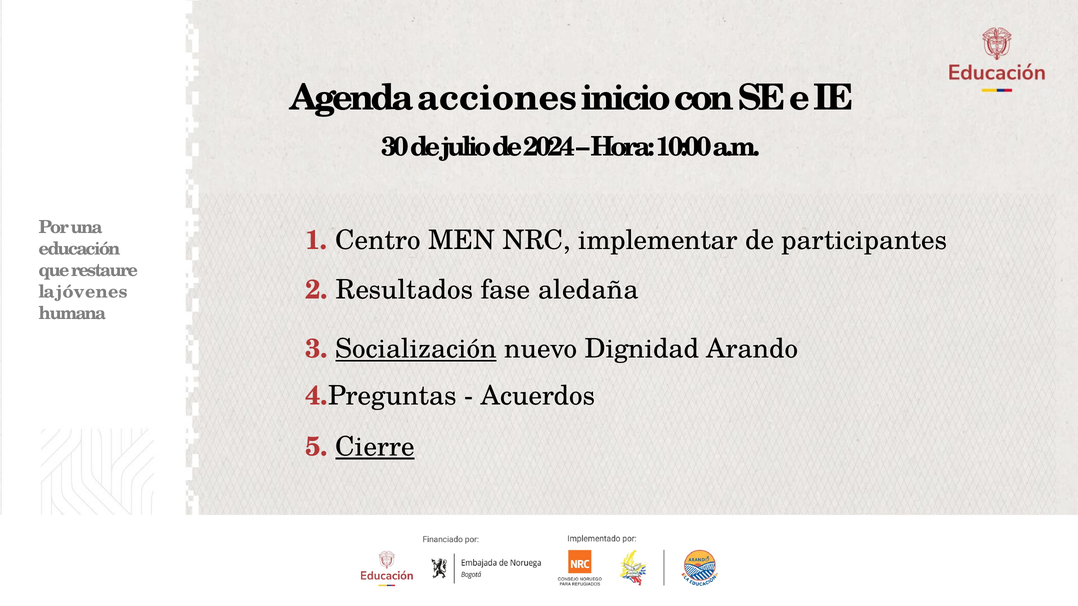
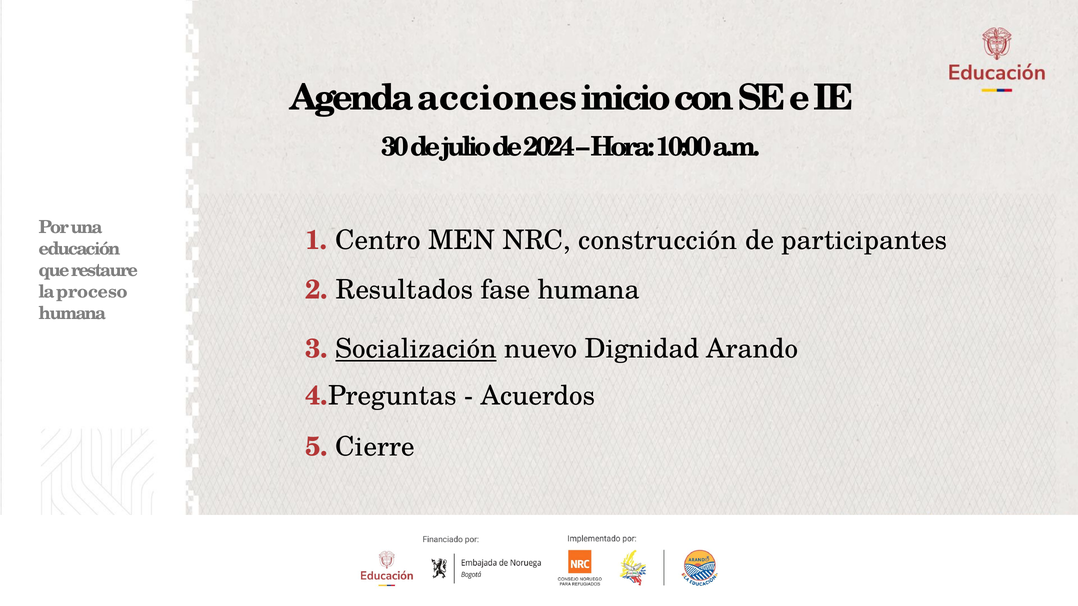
implementar: implementar -> construcción (658, 241)
fase aledaña: aledaña -> humana (589, 290)
jóvenes: jóvenes -> proceso (92, 292)
Cierre underline: present -> none (375, 447)
